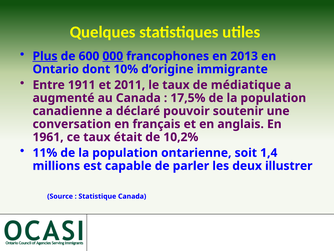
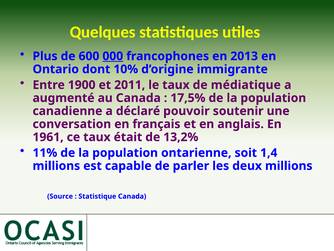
Plus underline: present -> none (45, 56)
1911: 1911 -> 1900 (82, 85)
10,2%: 10,2% -> 13,2% (181, 137)
deux illustrer: illustrer -> millions (289, 166)
